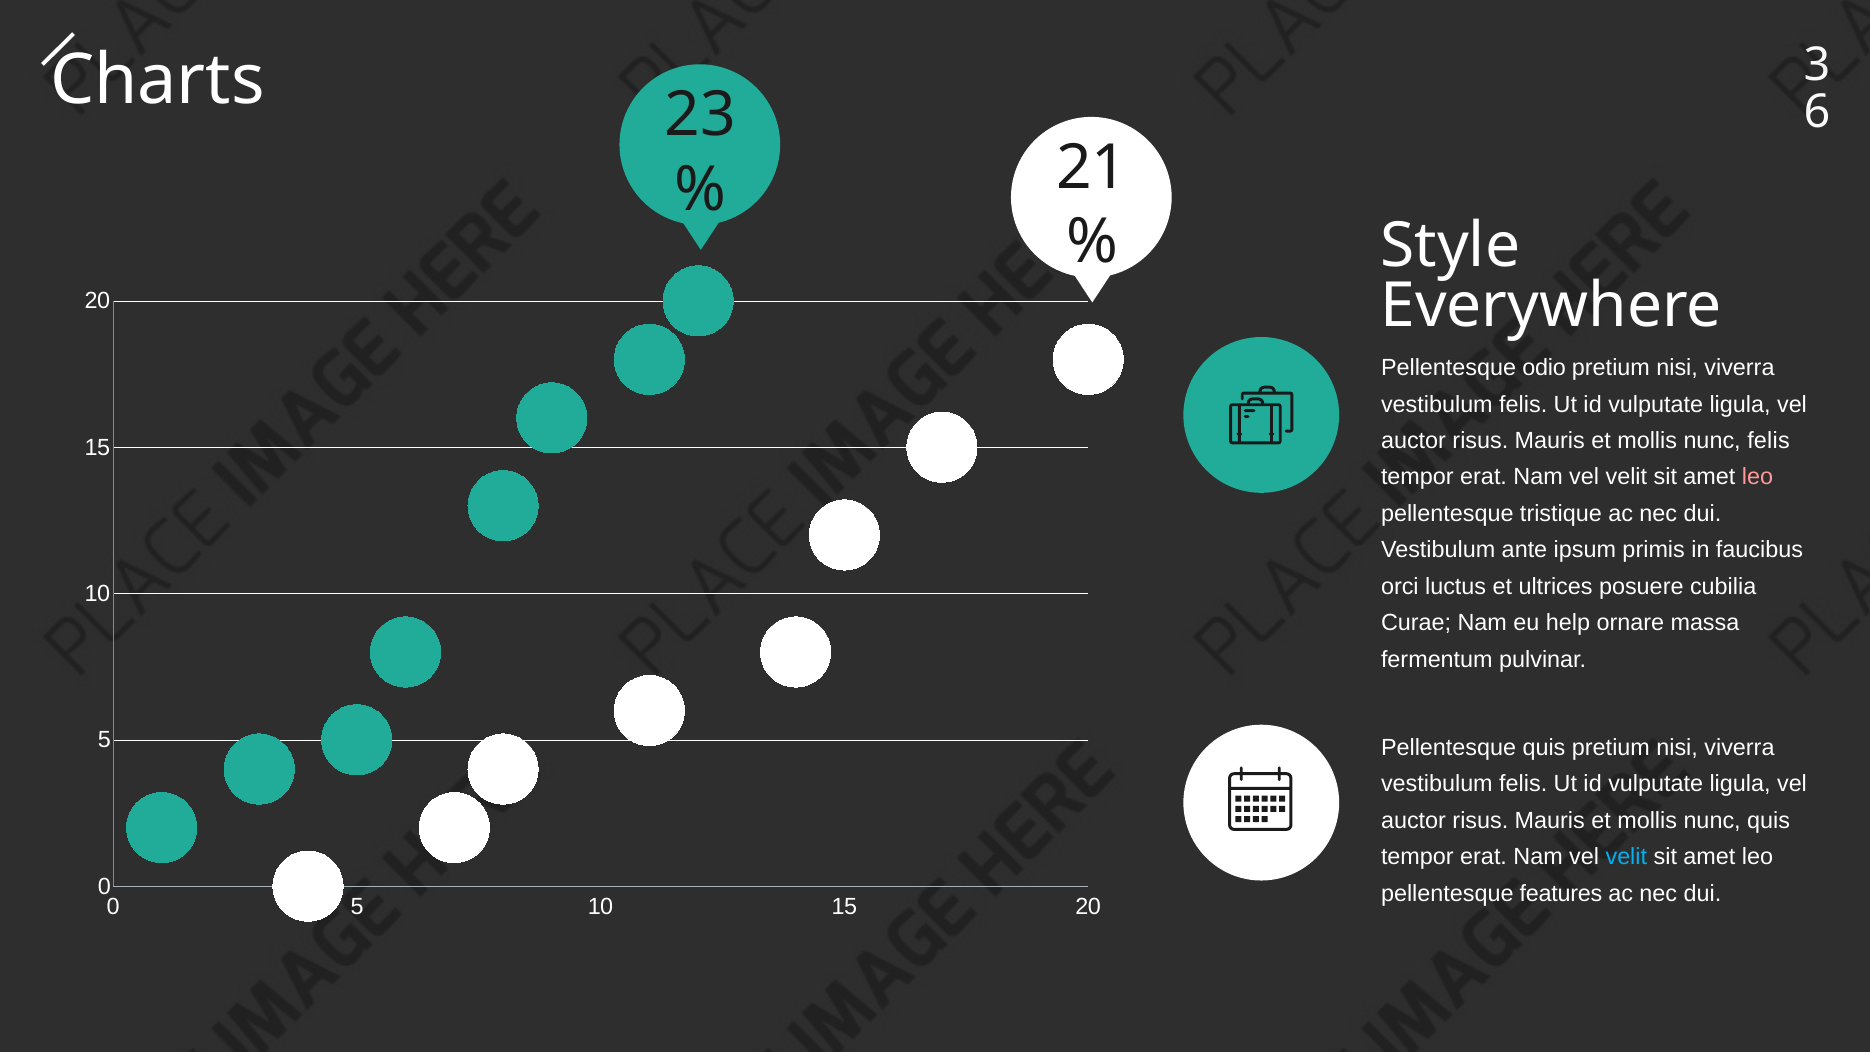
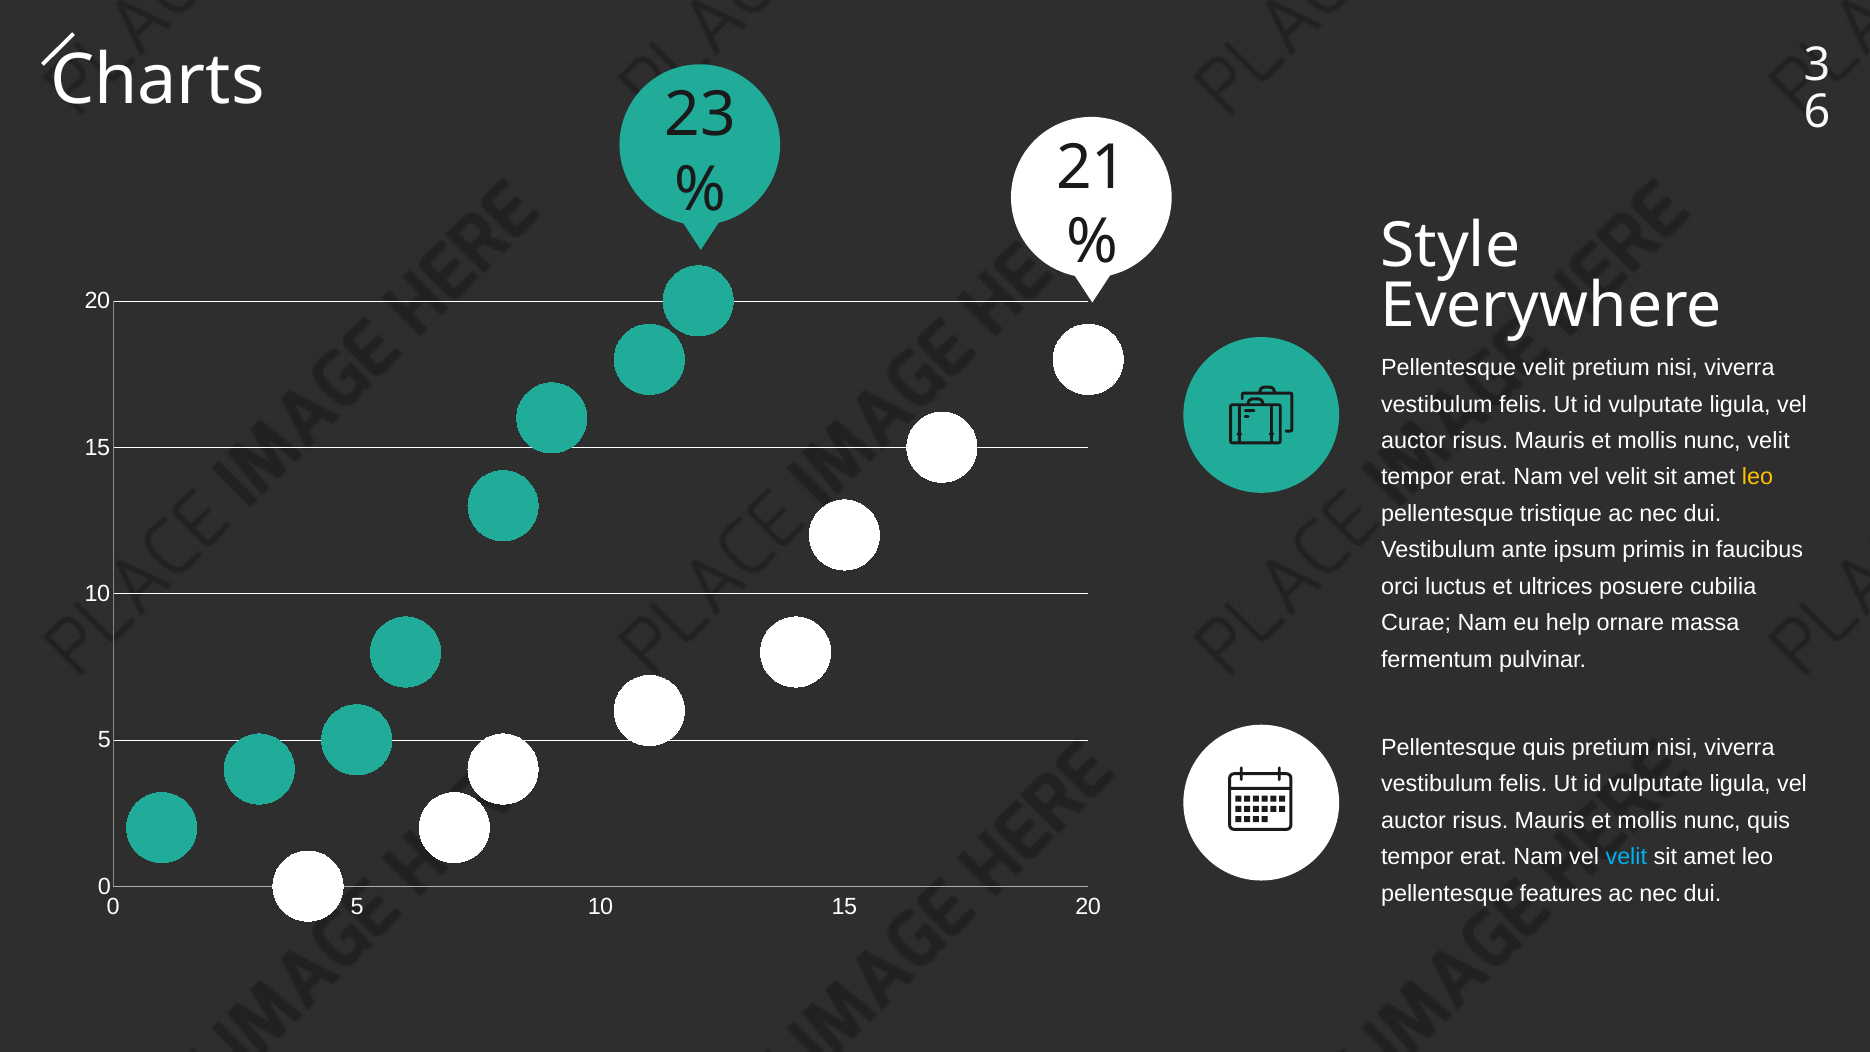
Pellentesque odio: odio -> velit (1544, 368)
nunc felis: felis -> velit (1769, 441)
leo colour: pink -> yellow (1757, 477)
